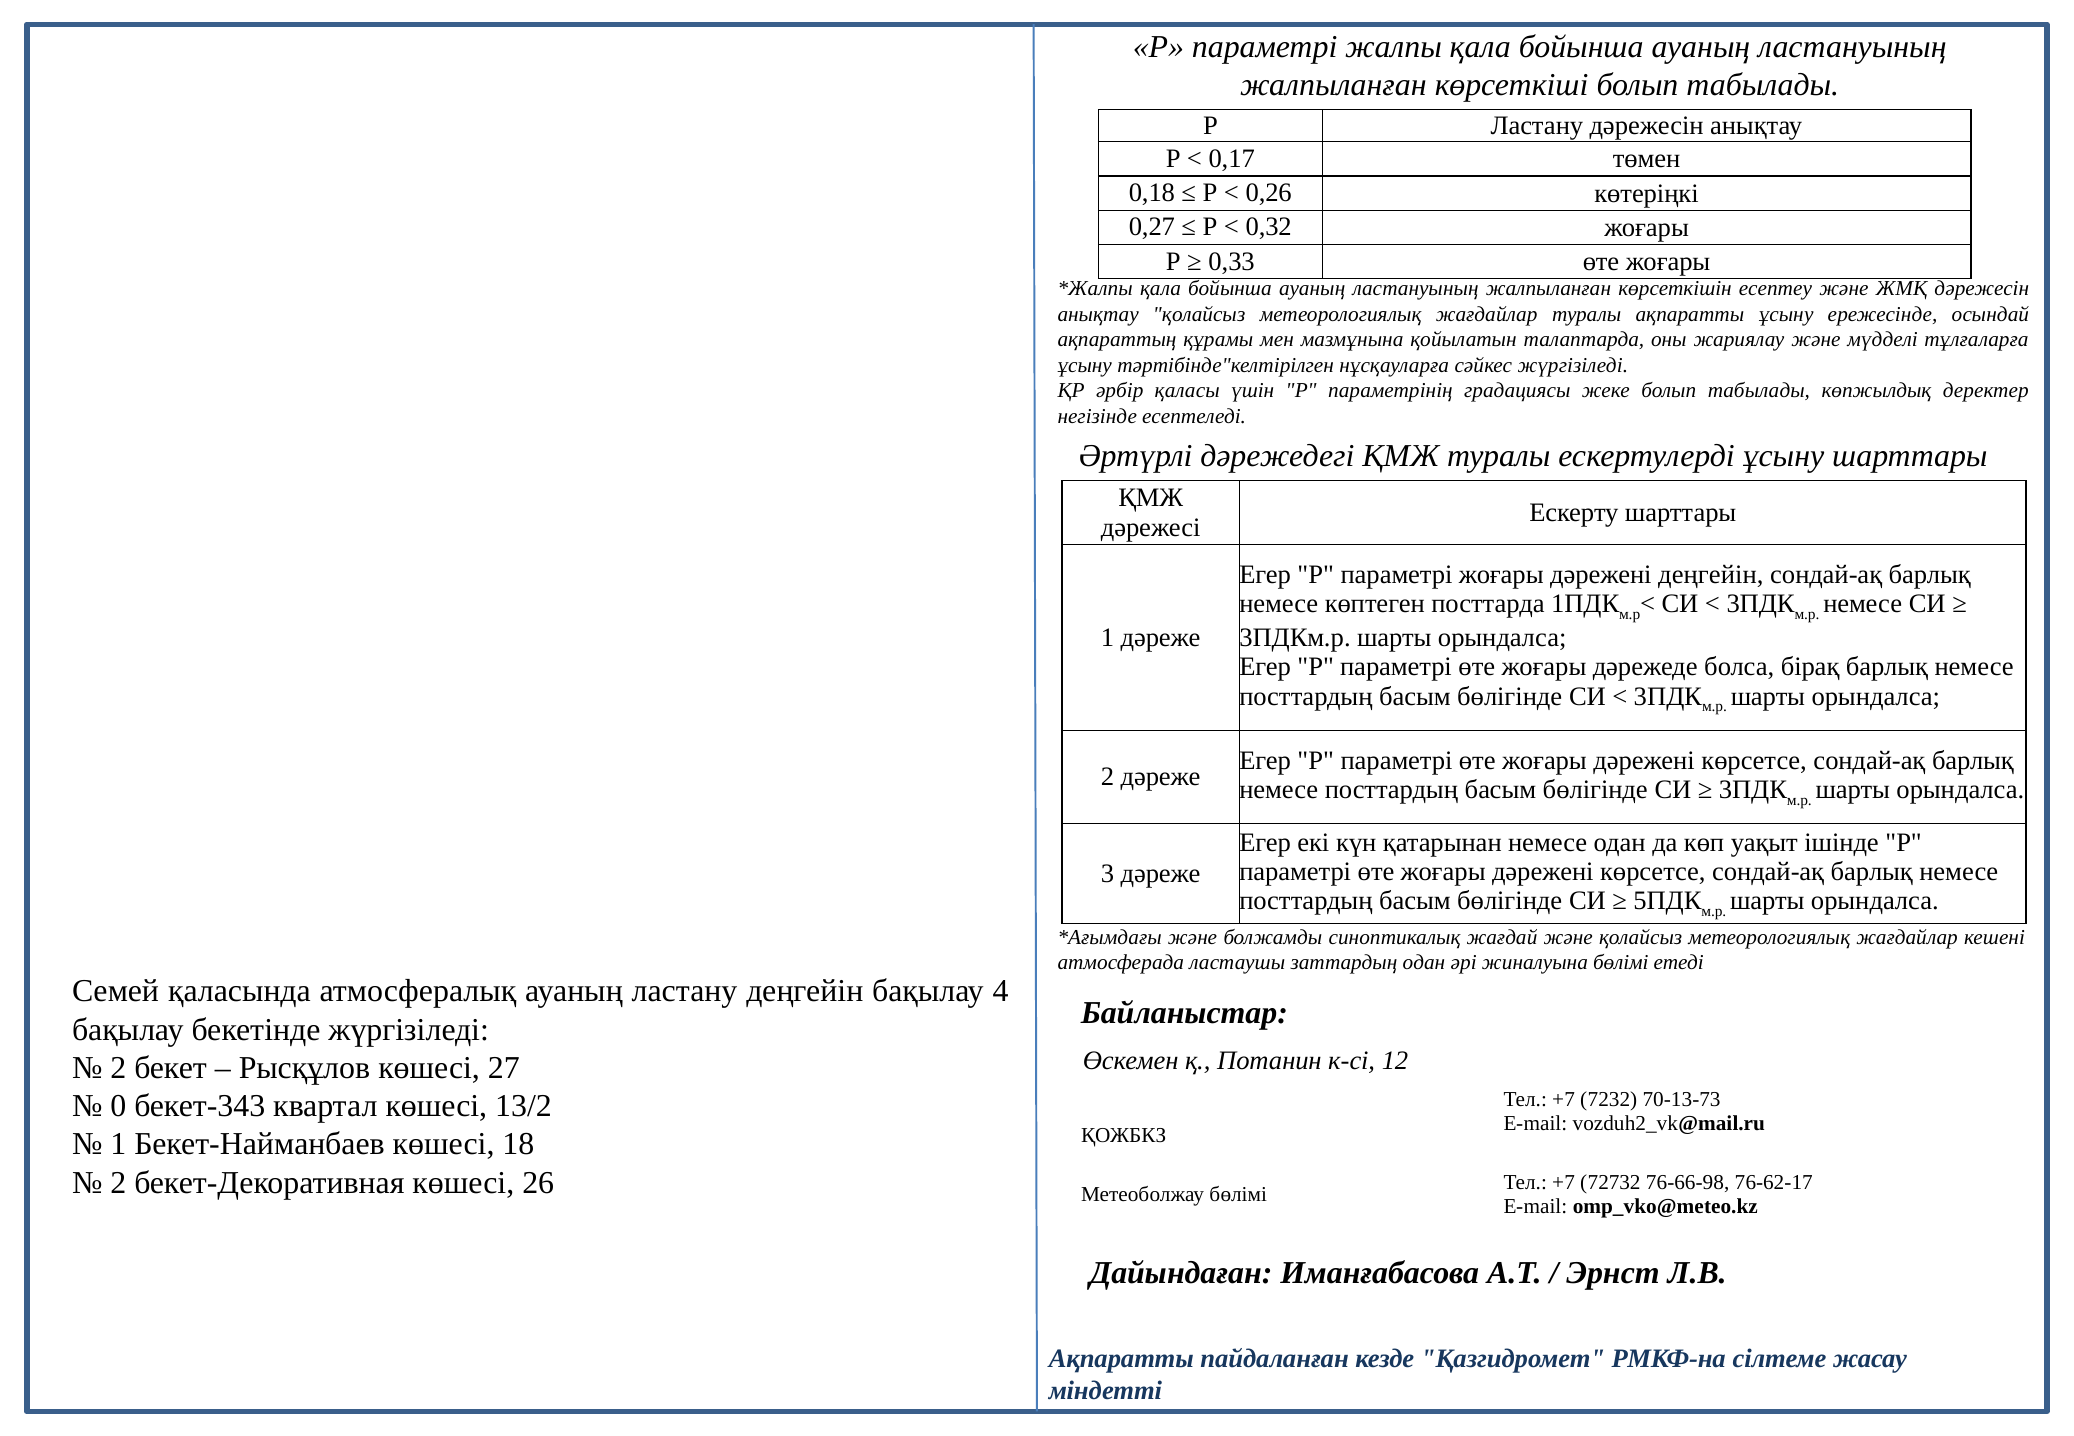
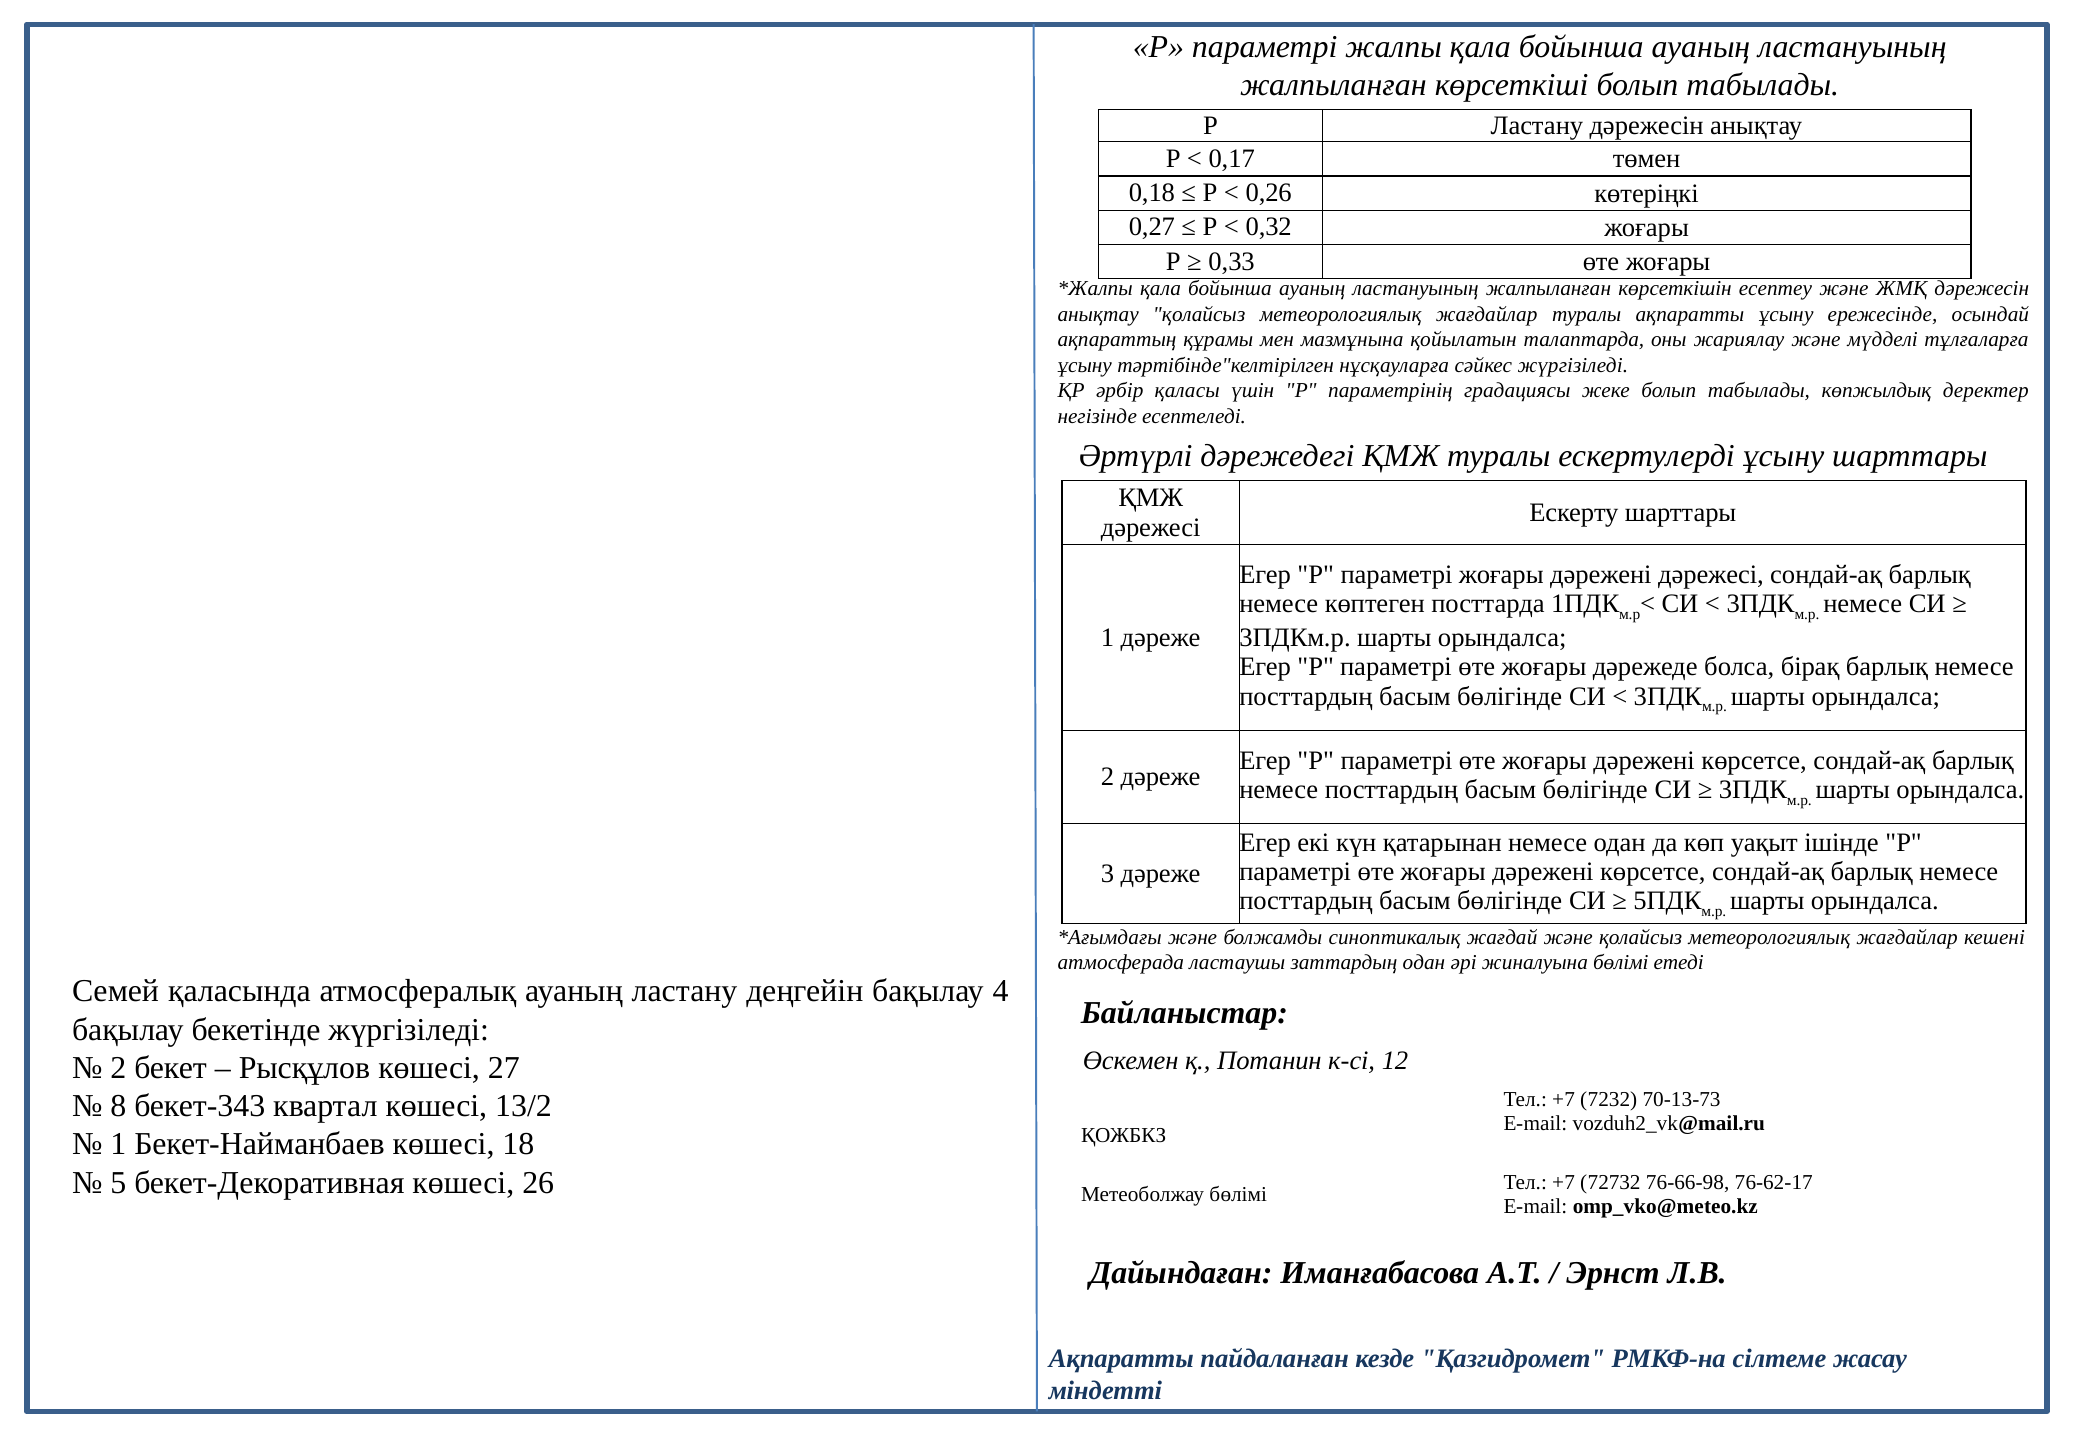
дәрежені деңгейін: деңгейін -> дәрежесі (1711, 575)
0: 0 -> 8 (118, 1106)
2: 2 -> 5 (118, 1183)
